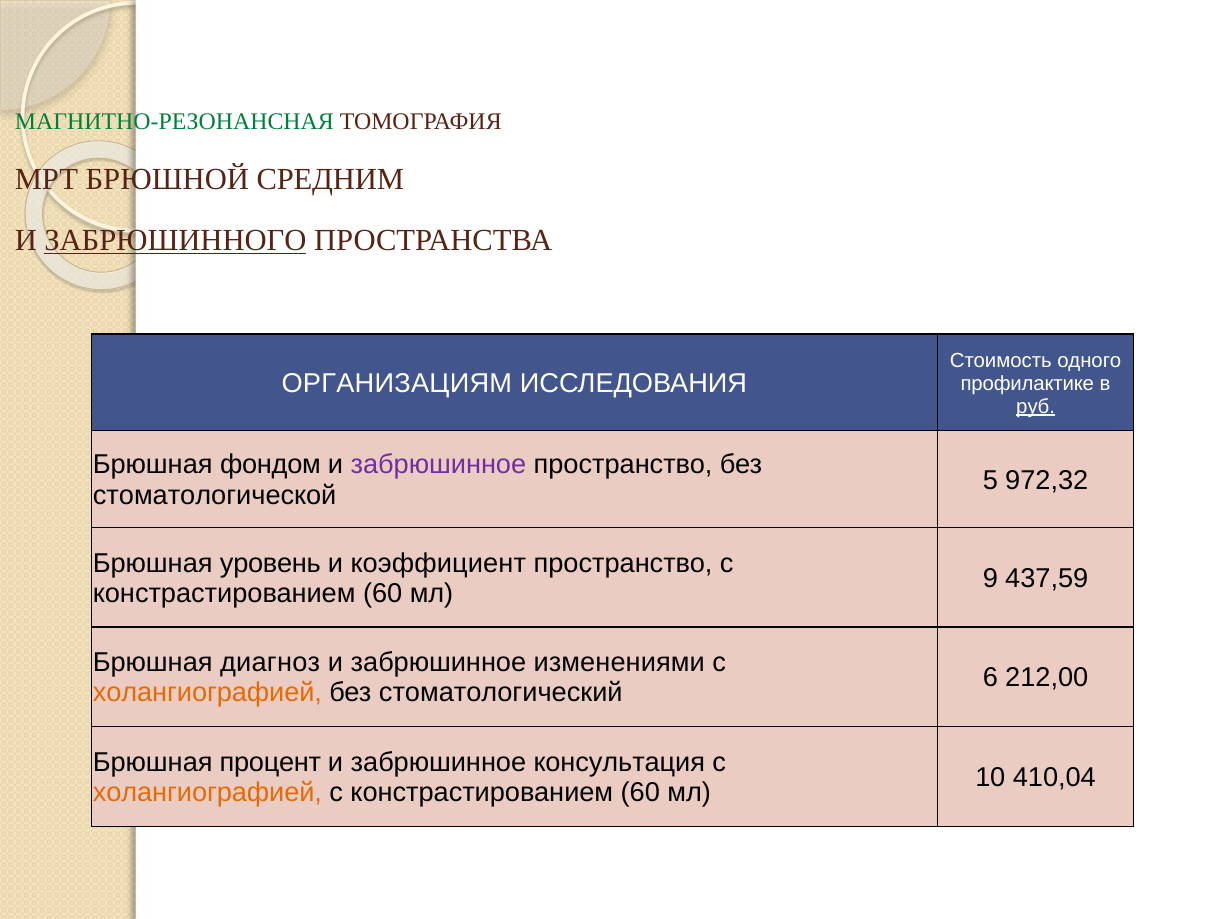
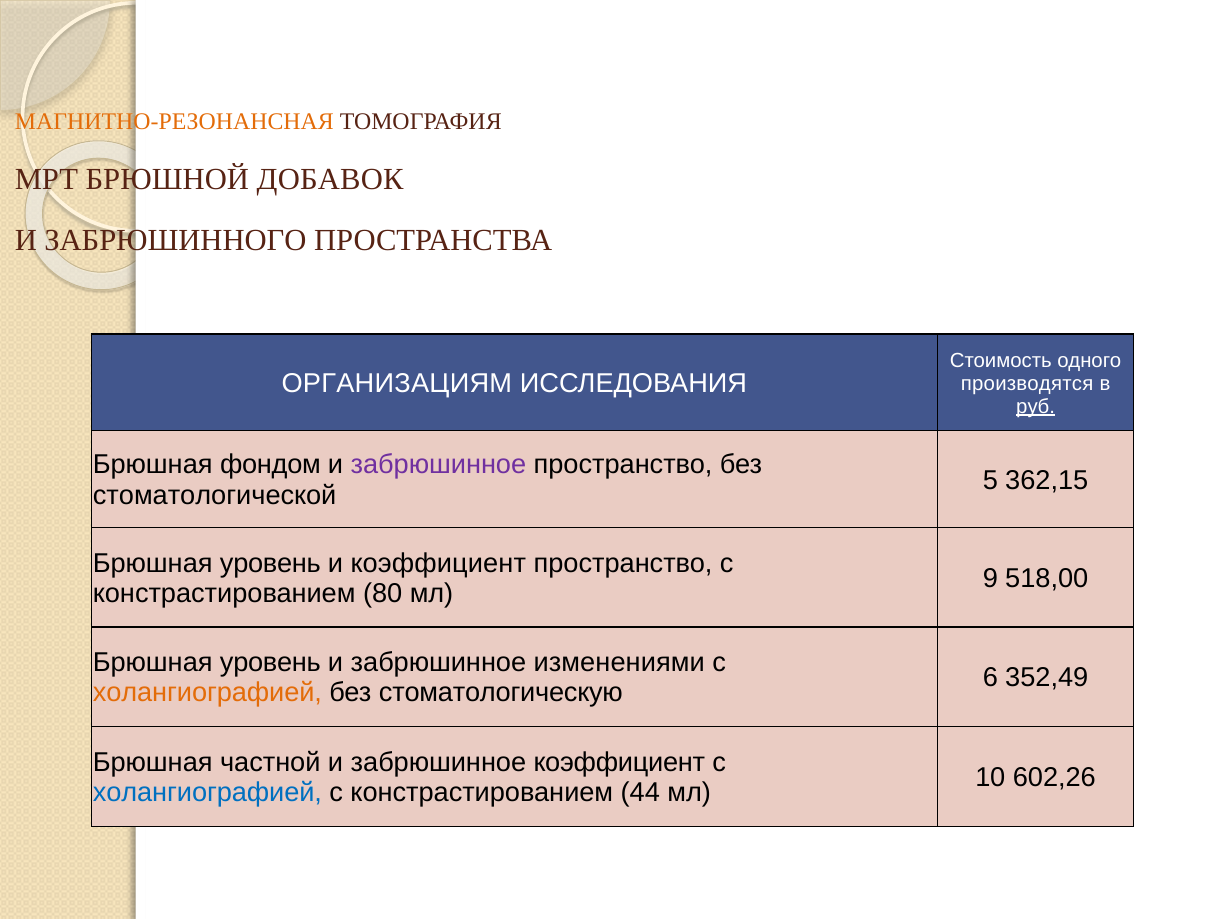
МАГНИТНО-РЕЗОНАНСНАЯ colour: green -> orange (174, 121)
СРЕДНИМ: СРЕДНИМ -> ДОБАВОК (330, 179)
ЗАБРЮШИННОГО underline: present -> none (175, 240)
профилактике: профилактике -> производятся (1027, 383)
972,32: 972,32 -> 362,15 (1047, 480)
437,59: 437,59 -> 518,00 (1047, 578)
60: 60 -> 80 (383, 593)
диагноз: диагноз -> уровень (270, 663)
212,00: 212,00 -> 352,49 (1047, 678)
стоматологический: стоматологический -> стоматологическую (501, 693)
процент: процент -> частной (270, 762)
забрюшинное консультация: консультация -> коэффициент (619, 762)
410,04: 410,04 -> 602,26 (1054, 777)
холангиографией colour: orange -> blue (207, 792)
60: 60 -> 44 (640, 792)
